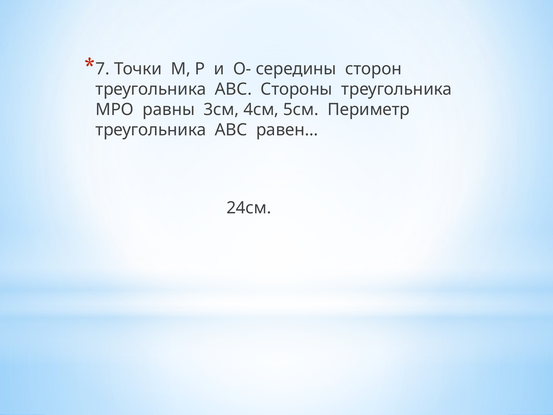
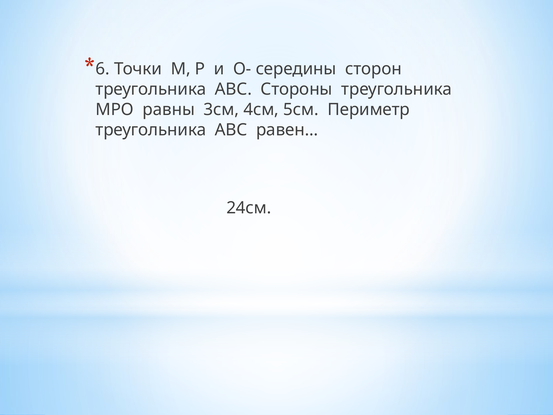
7: 7 -> 6 (103, 69)
